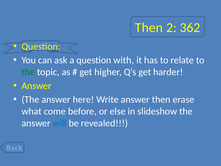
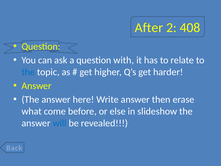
Then: Then -> After (149, 28)
362: 362 -> 408 (190, 28)
the colour: green -> blue (28, 72)
